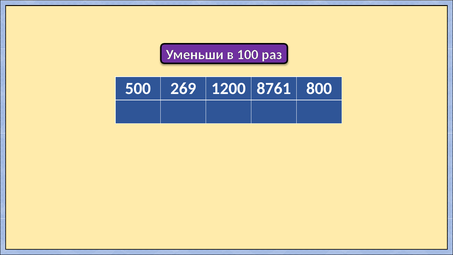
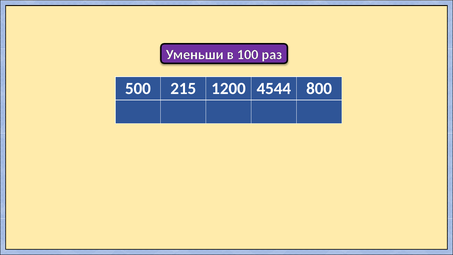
269: 269 -> 215 (183, 88)
8761: 8761 -> 4544 (274, 88)
